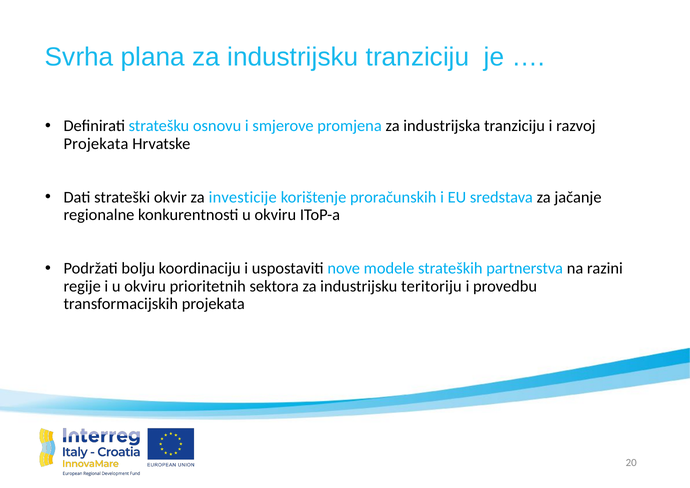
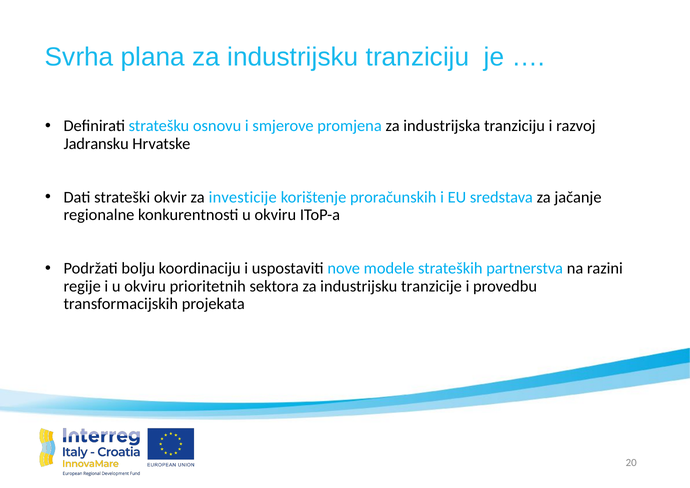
Projekata: Projekata -> Jadransku (96, 144)
teritoriju: teritoriju -> tranzicije (431, 286)
